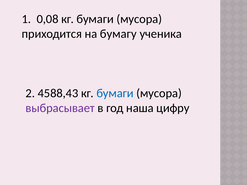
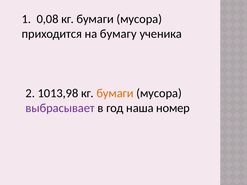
4588,43: 4588,43 -> 1013,98 (58, 93)
бумаги colour: blue -> orange (115, 93)
цифру: цифру -> номер (173, 108)
